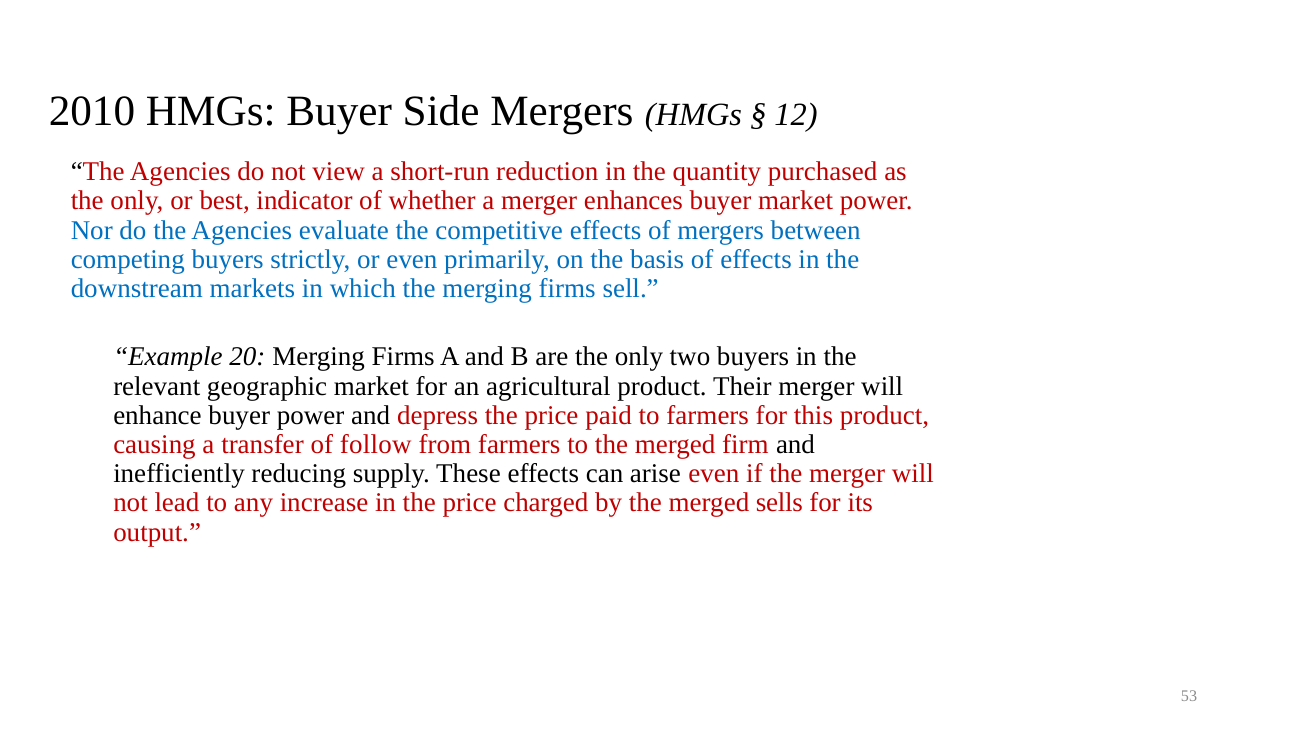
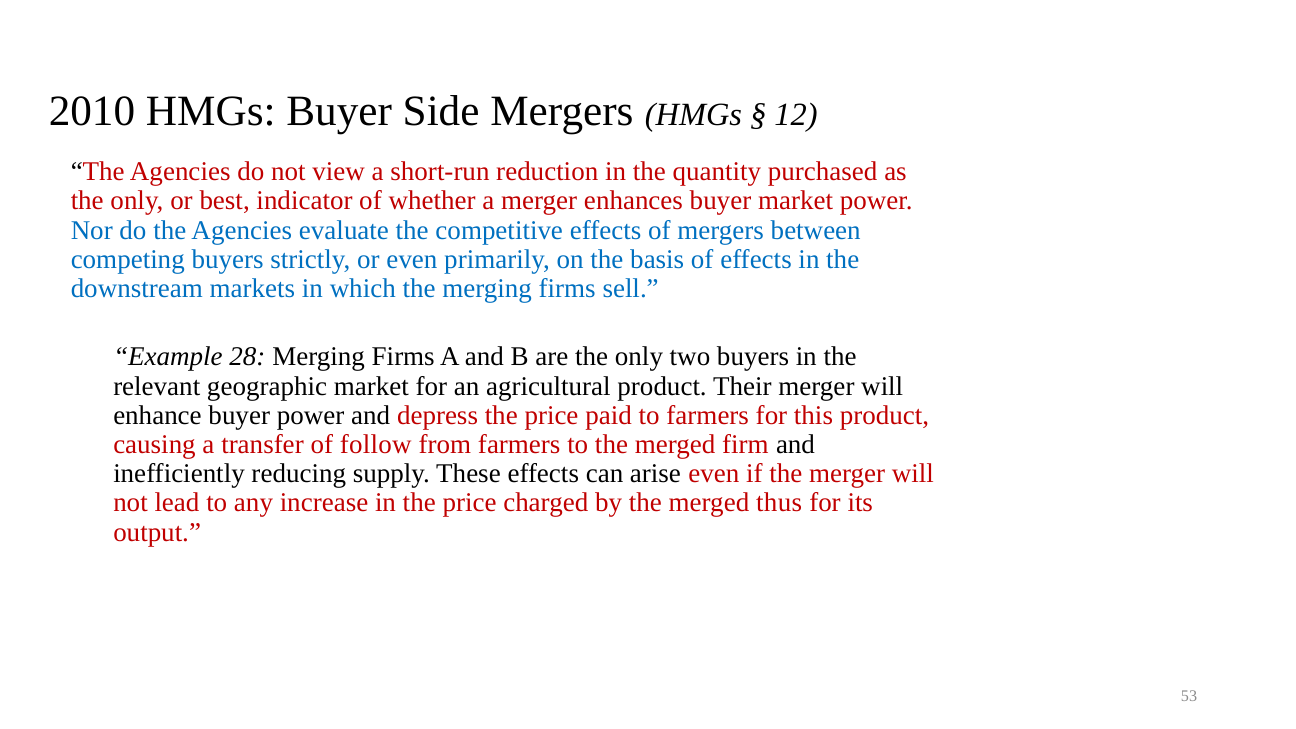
20: 20 -> 28 (247, 357)
sells: sells -> thus (779, 503)
